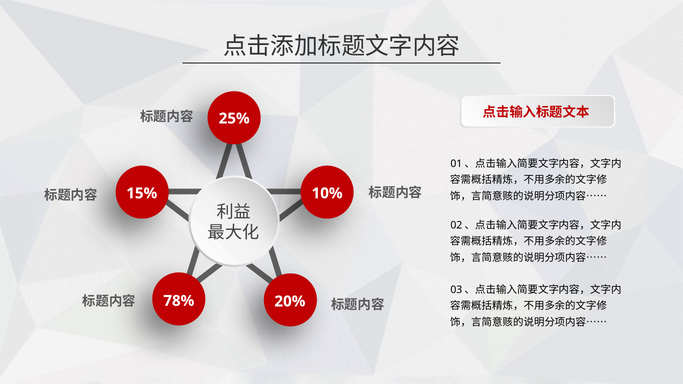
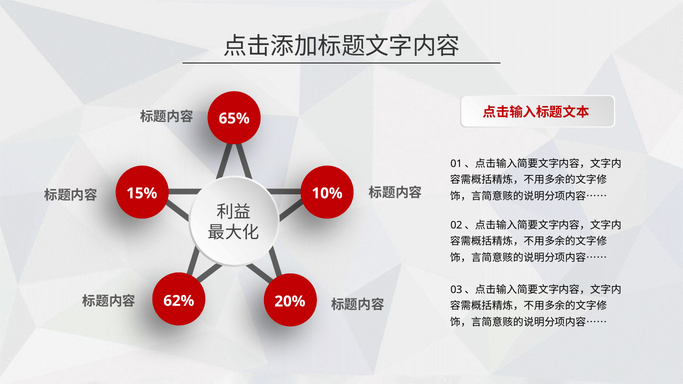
25%: 25% -> 65% (234, 119)
78%: 78% -> 62% (179, 301)
